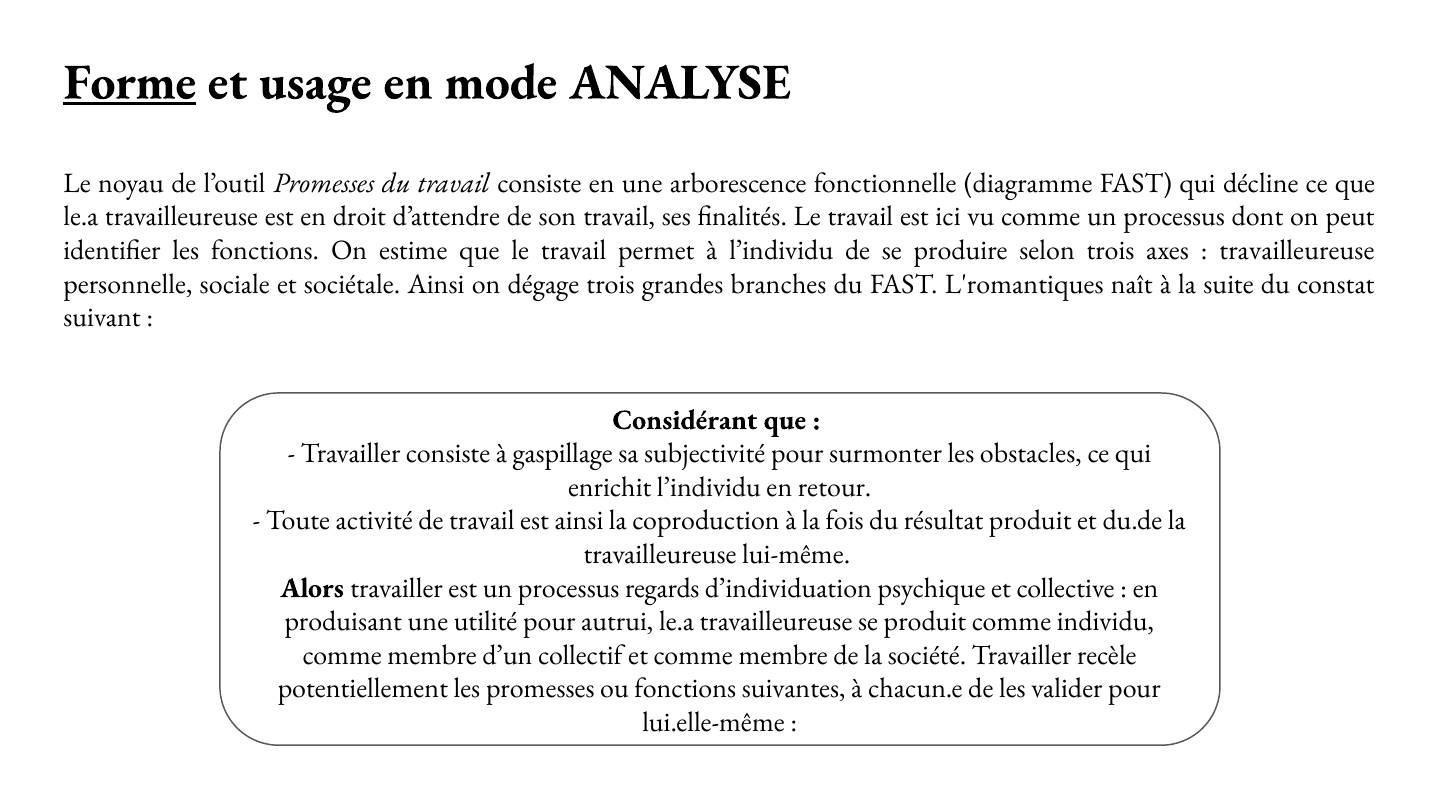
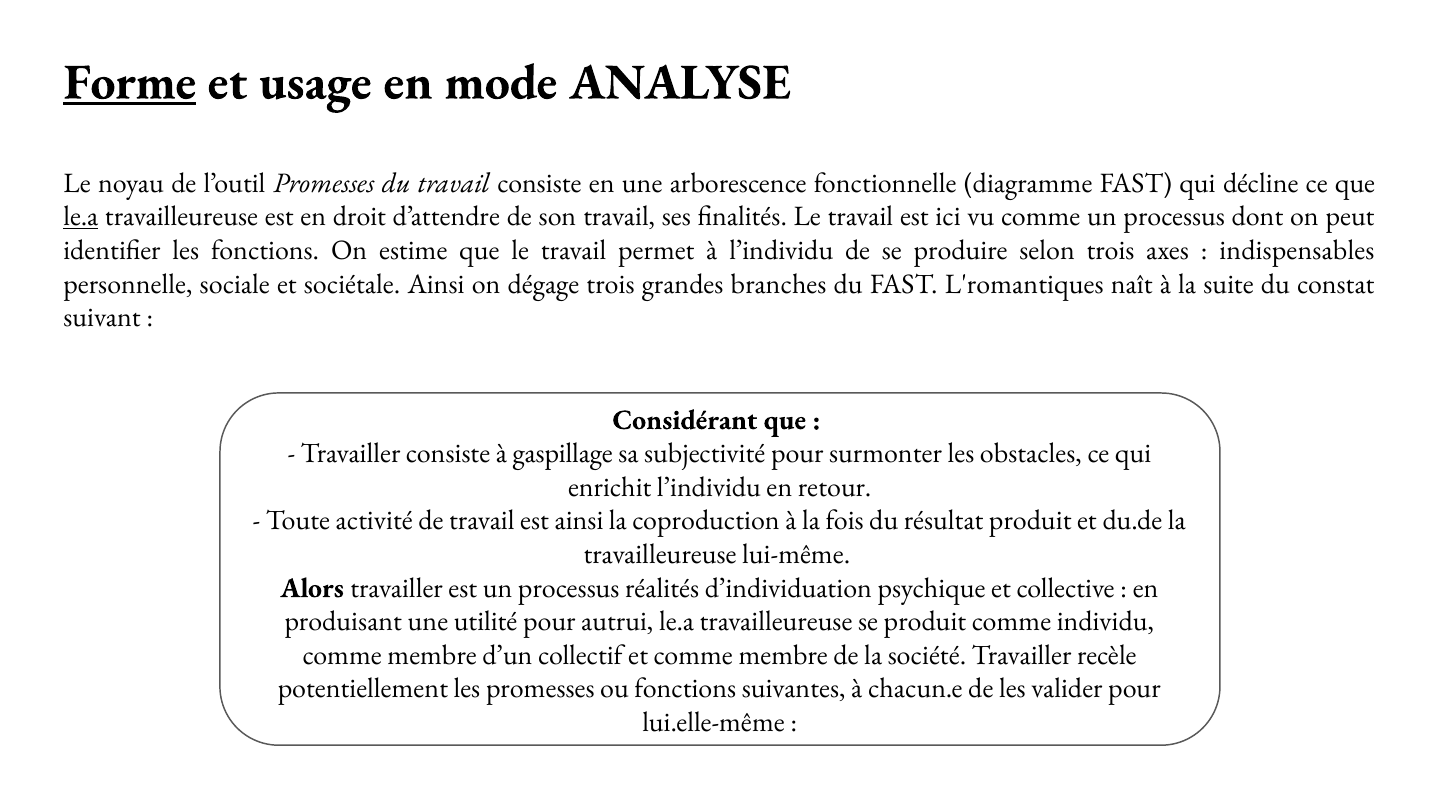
le.a underline: none -> present (81, 217)
travailleureuse: travailleureuse -> indispensables (1297, 250)
regards: regards -> réalités (662, 588)
